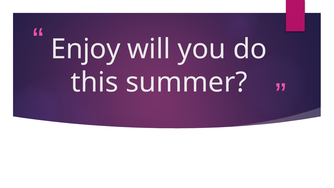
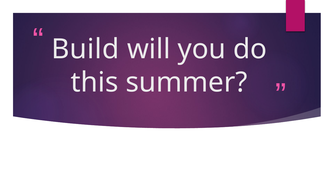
Enjoy: Enjoy -> Build (85, 49)
